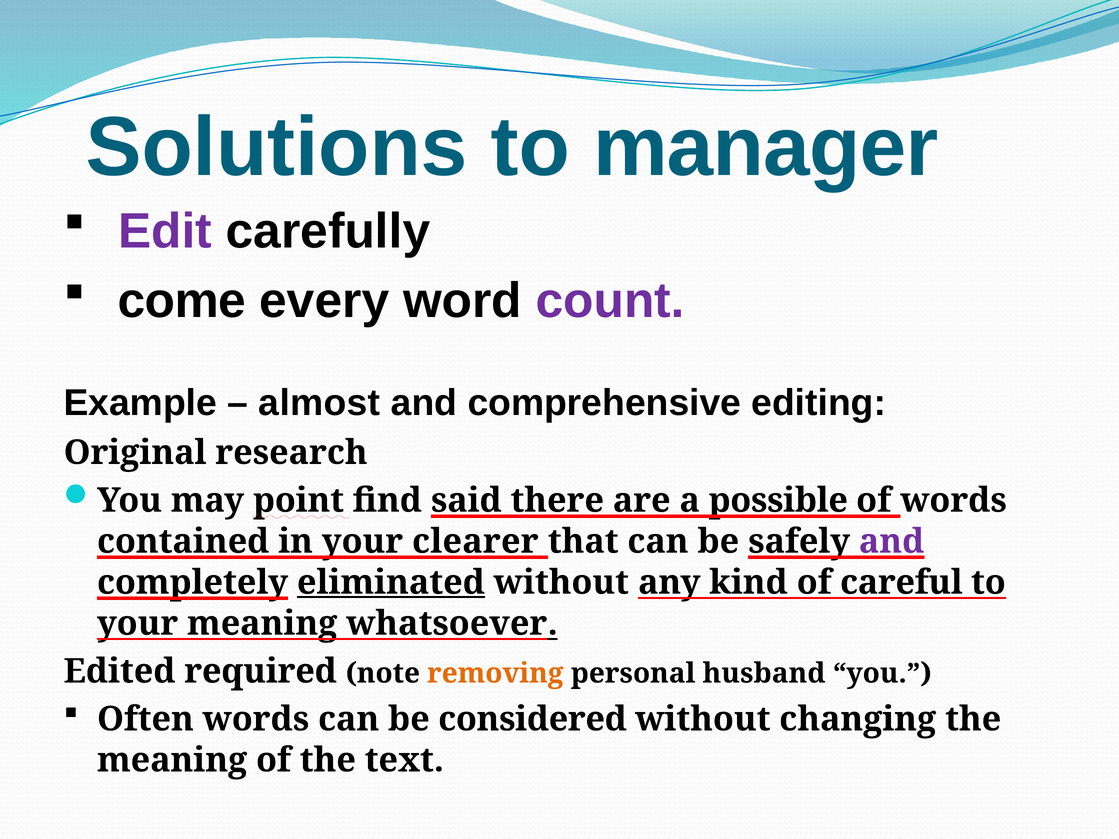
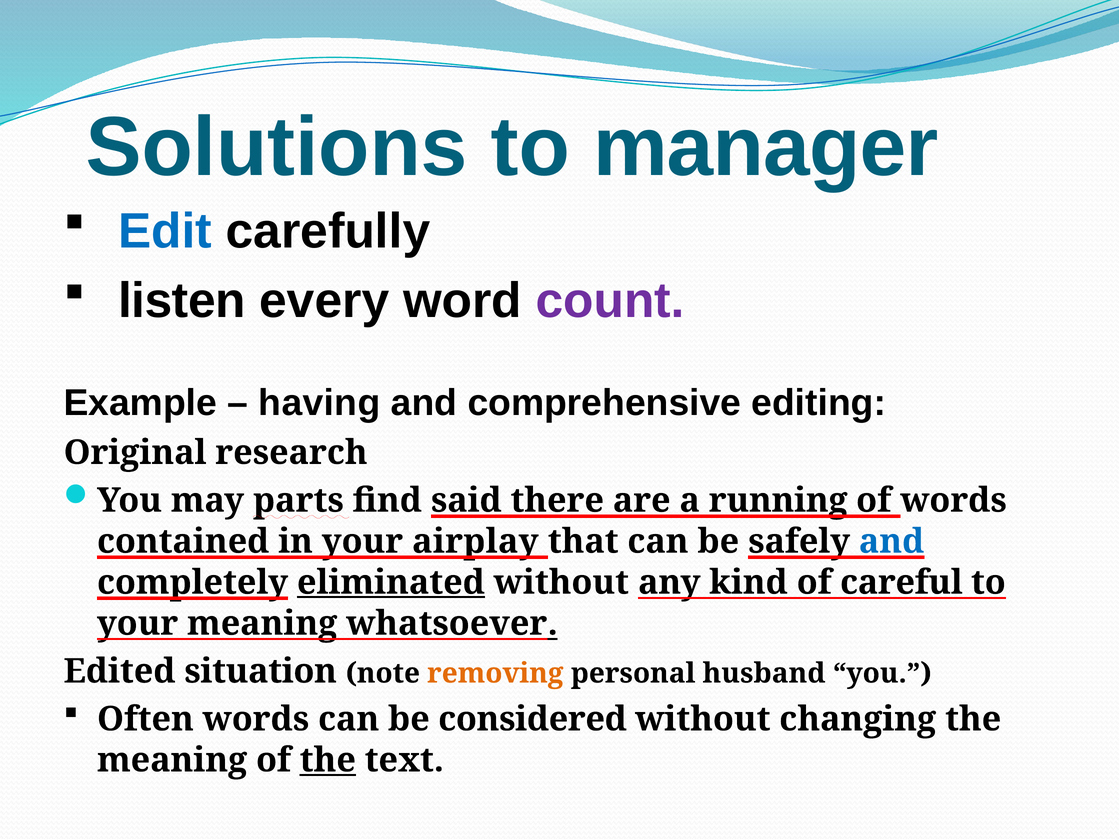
Edit colour: purple -> blue (165, 231)
come: come -> listen (182, 301)
almost: almost -> having (319, 403)
point: point -> parts (298, 501)
possible: possible -> running (778, 501)
clearer: clearer -> airplay (475, 542)
and colour: purple -> blue (892, 542)
required: required -> situation (261, 671)
the underline: none -> present (328, 760)
